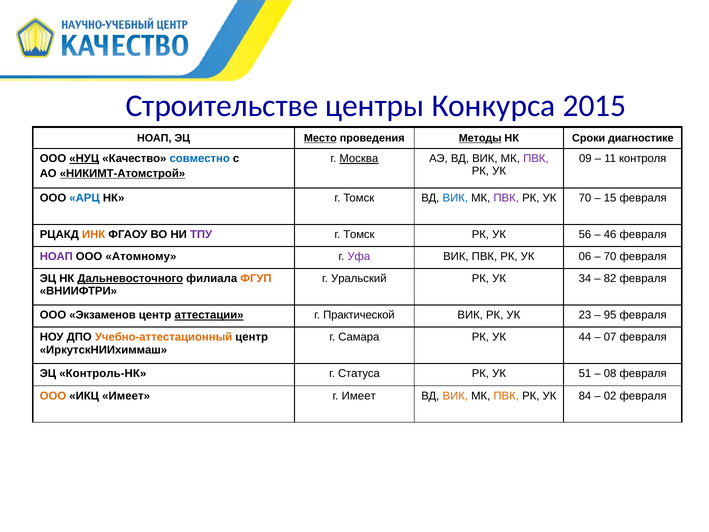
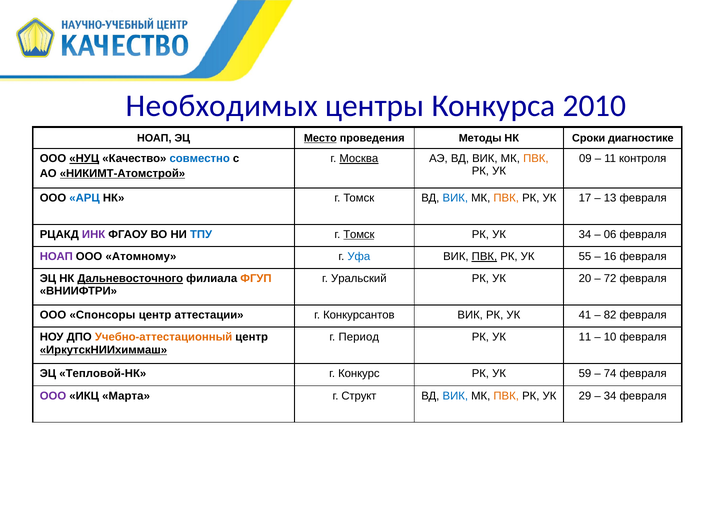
Строительстве: Строительстве -> Необходимых (222, 106)
2015: 2015 -> 2010 (594, 106)
Методы underline: present -> none (480, 138)
ПВК colour: purple -> orange (536, 158)
ПВК colour: purple -> orange (506, 198)
УК 70: 70 -> 17 (585, 198)
15: 15 -> 13 (610, 198)
ИНК colour: orange -> purple (94, 234)
ТПУ colour: purple -> blue (201, 234)
Томск underline: none -> present (359, 234)
УК 56: 56 -> 34 (585, 234)
46: 46 -> 06 (610, 234)
Уфа colour: purple -> blue (359, 256)
ПВК underline: none -> present (484, 256)
06: 06 -> 55 (585, 256)
70: 70 -> 16 (610, 256)
34: 34 -> 20 (585, 278)
82: 82 -> 72 (610, 278)
Экзаменов: Экзаменов -> Спонсоры (102, 315)
аттестации underline: present -> none (209, 315)
Практической: Практической -> Конкурсантов (359, 315)
23: 23 -> 41 (585, 315)
95: 95 -> 82 (610, 315)
Самара: Самара -> Период (359, 337)
УК 44: 44 -> 11 (585, 337)
07: 07 -> 10 (610, 337)
ИркутскНИИхиммаш underline: none -> present (103, 350)
Контроль-НК: Контроль-НК -> Тепловой-НК (103, 374)
Статуса: Статуса -> Конкурс (359, 374)
51: 51 -> 59 (585, 374)
08: 08 -> 74 (610, 374)
ООО colour: orange -> purple (53, 396)
ИКЦ Имеет: Имеет -> Марта (126, 396)
г Имеет: Имеет -> Структ (359, 396)
ВИК colour: orange -> blue (455, 396)
84: 84 -> 29 (585, 396)
02: 02 -> 34 (610, 396)
